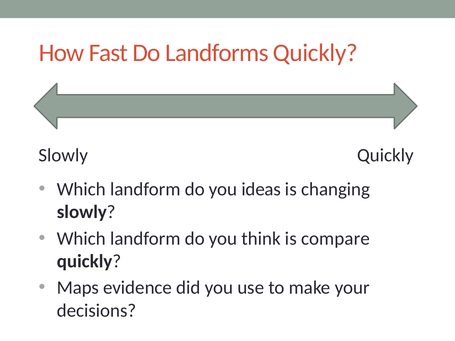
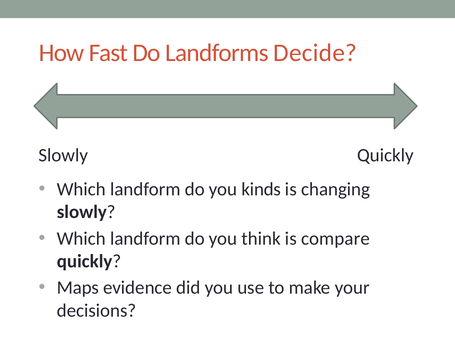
Landforms Quickly: Quickly -> Decide (315, 53)
ideas: ideas -> kinds (261, 189)
